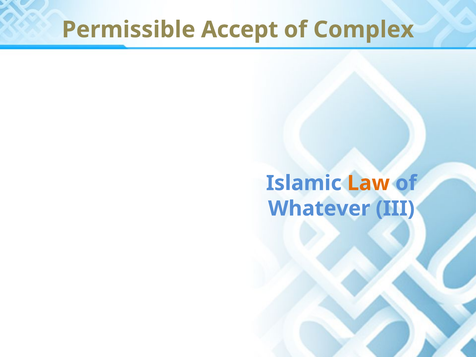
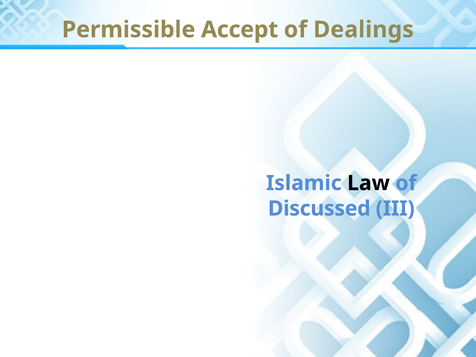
Complex: Complex -> Dealings (364, 30)
Law colour: orange -> black (368, 183)
Whatever: Whatever -> Discussed (319, 209)
